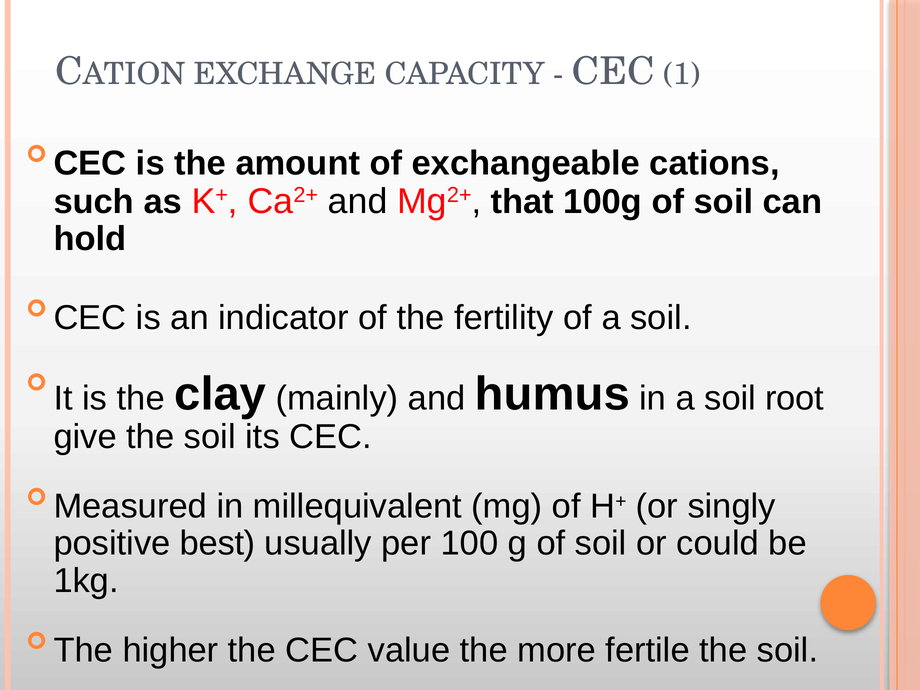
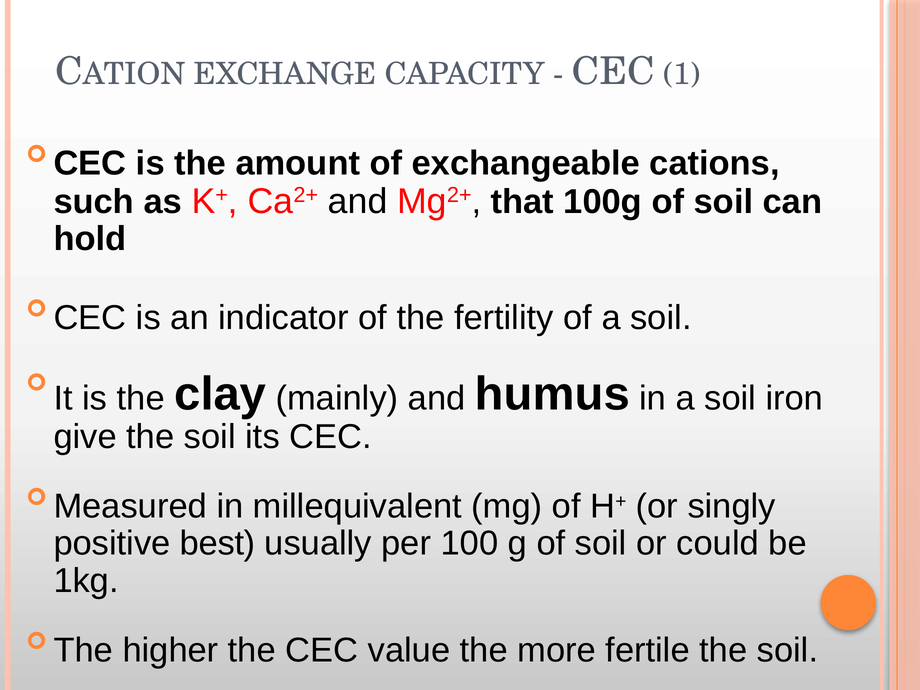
root: root -> iron (794, 398)
